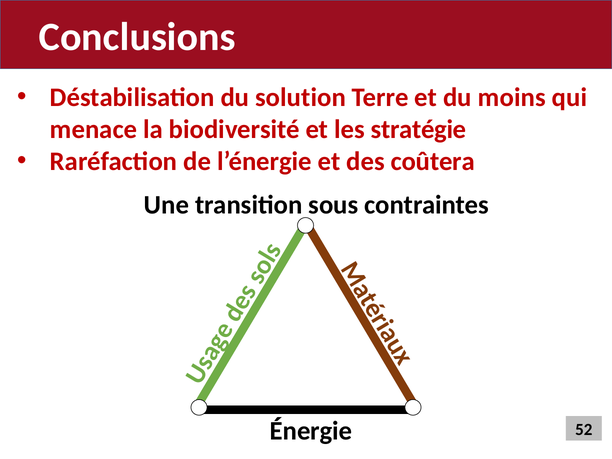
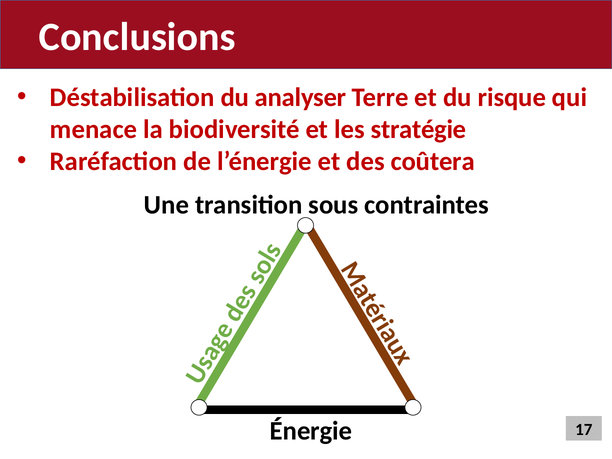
solution: solution -> analyser (301, 97)
moins: moins -> risque (512, 97)
52: 52 -> 17 (584, 430)
